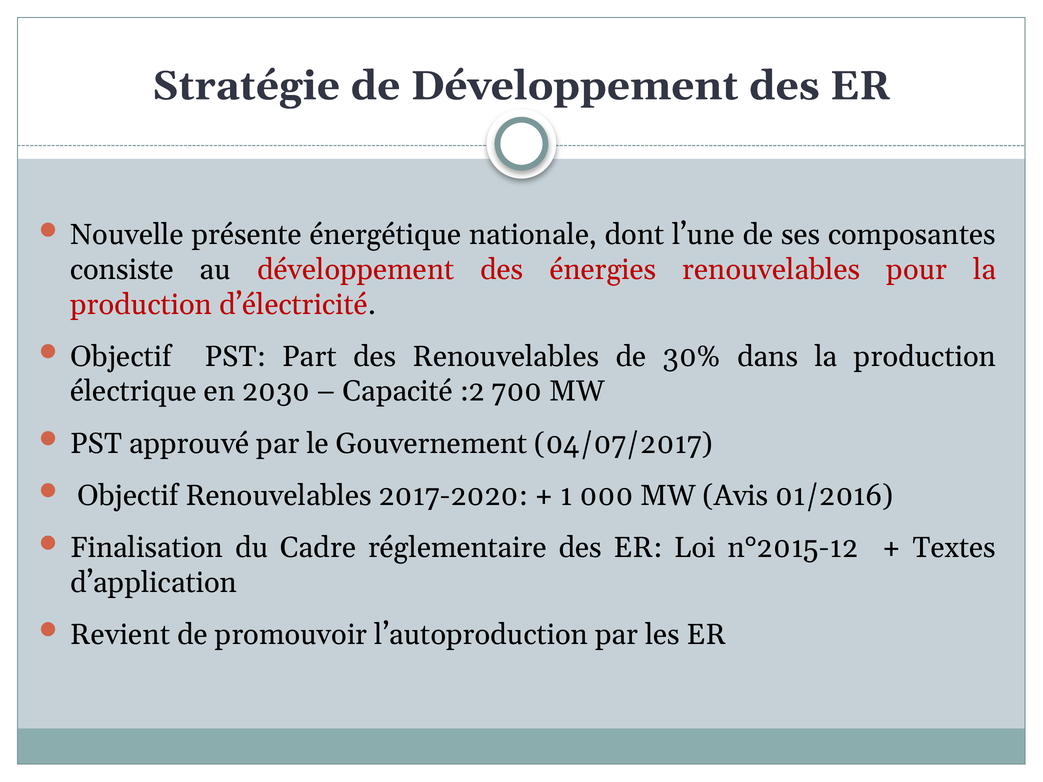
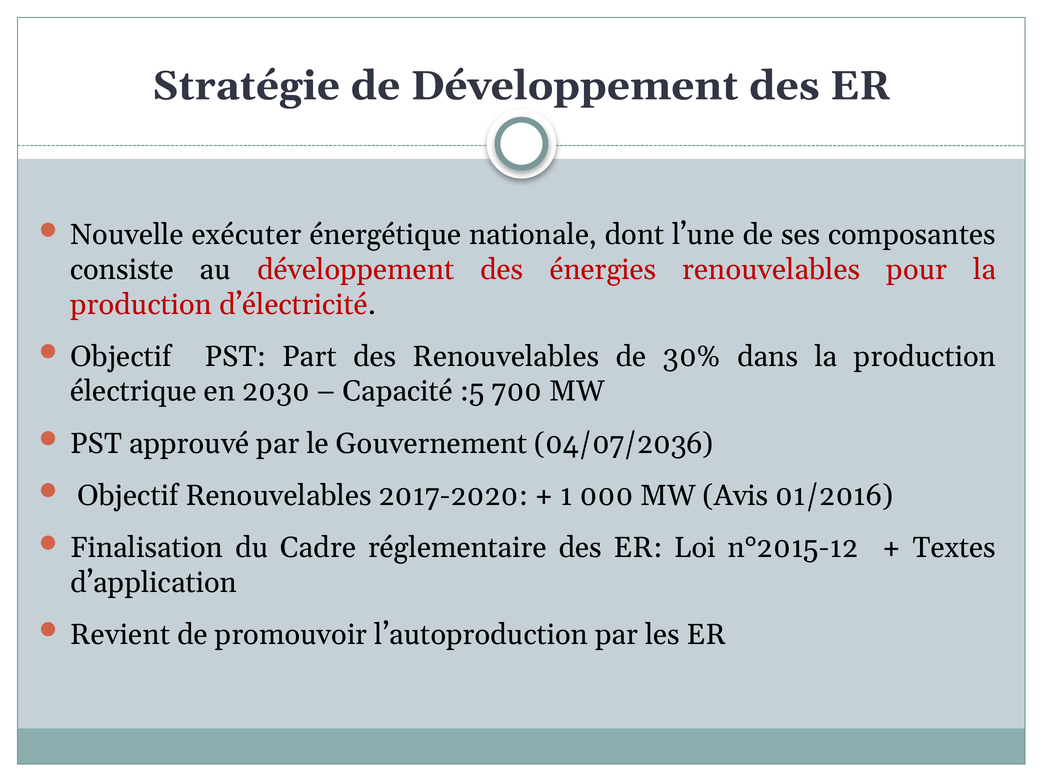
présente: présente -> exécuter (247, 235)
:2: :2 -> :5 (472, 391)
04/07/2017: 04/07/2017 -> 04/07/2036 (624, 444)
